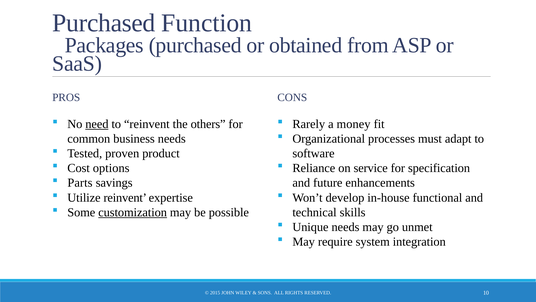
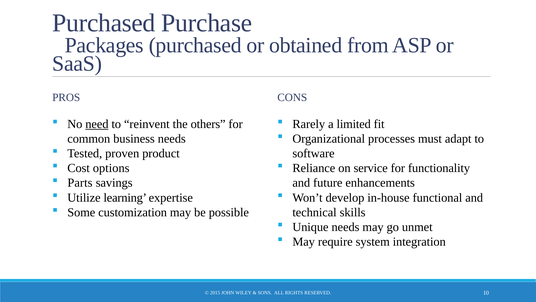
Function: Function -> Purchase (207, 23)
money: money -> limited (354, 124)
specification: specification -> functionality (439, 168)
Utilize reinvent: reinvent -> learning (125, 197)
customization underline: present -> none (133, 212)
